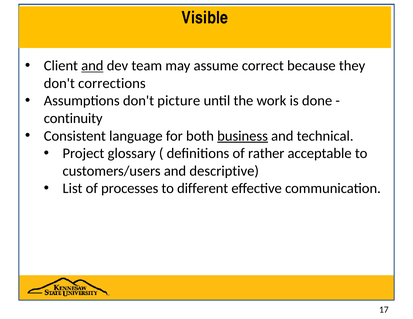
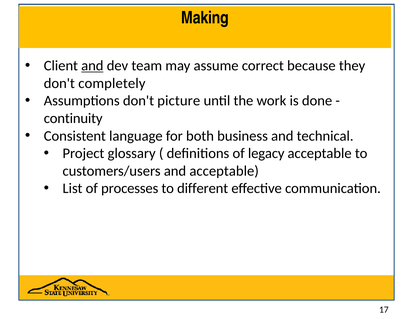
Visible: Visible -> Making (205, 18)
corrections: corrections -> completely (112, 83)
business underline: present -> none (243, 136)
rather: rather -> legacy (266, 153)
and descriptive: descriptive -> acceptable (224, 171)
